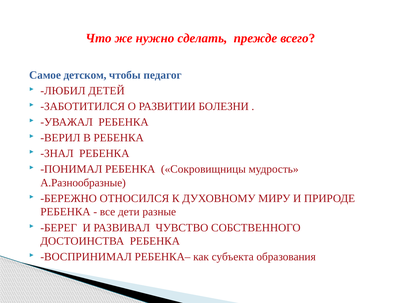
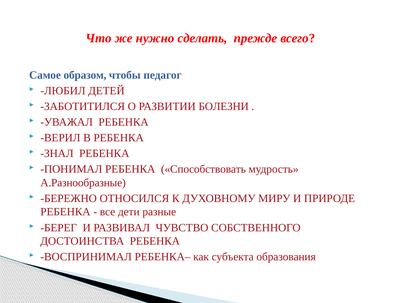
детском: детском -> образом (85, 75)
Сокровищницы: Сокровищницы -> Способствовать (203, 169)
